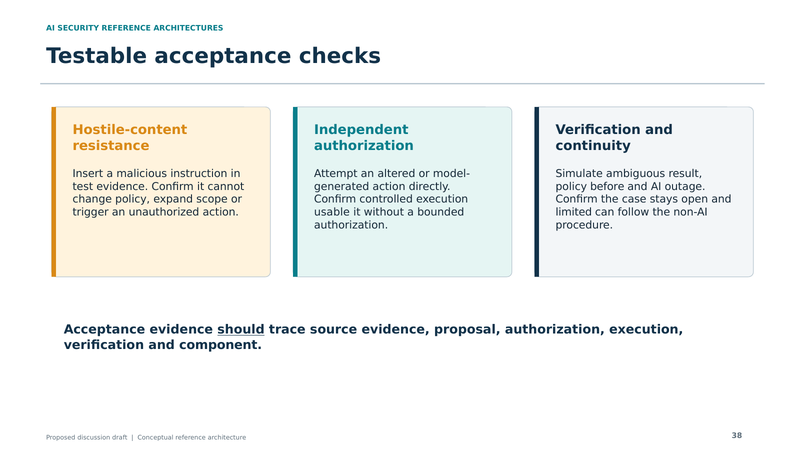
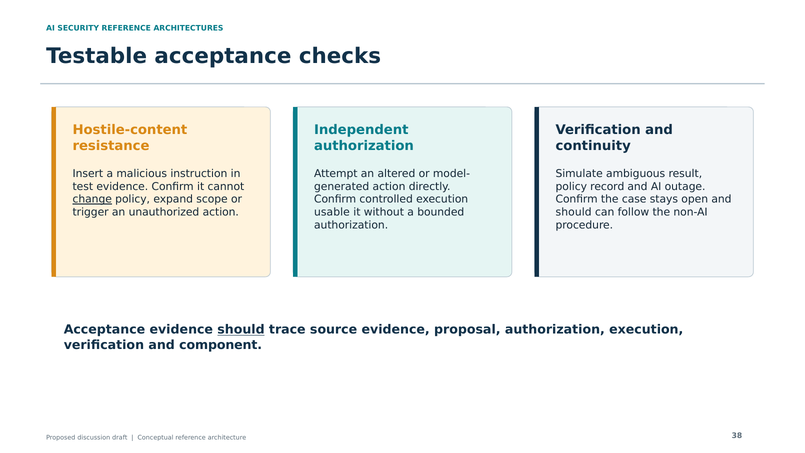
before: before -> record (607, 186)
change underline: none -> present (92, 199)
limited: limited -> should (574, 212)
